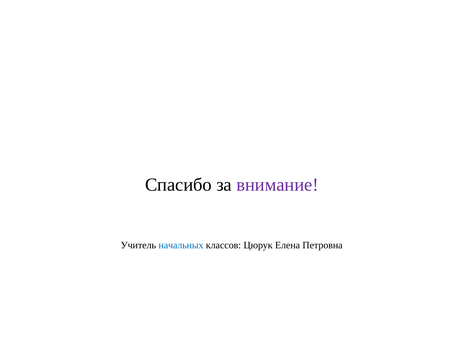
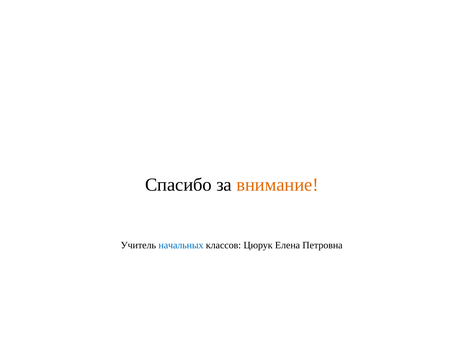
внимание colour: purple -> orange (277, 185)
